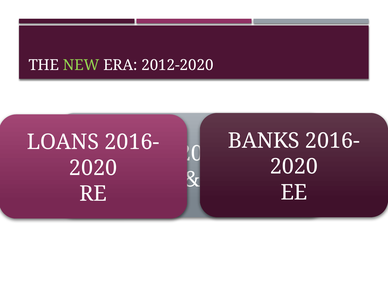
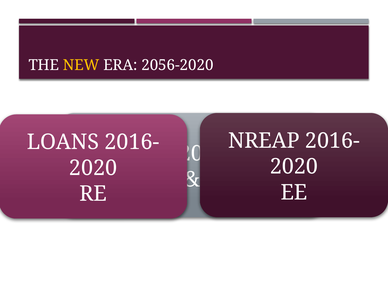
NEW colour: light green -> yellow (81, 65)
2012-2020: 2012-2020 -> 2056-2020 (177, 65)
BANKS: BANKS -> NREAP (264, 141)
